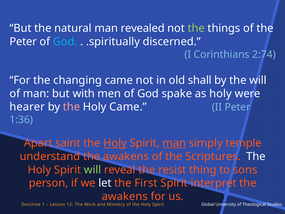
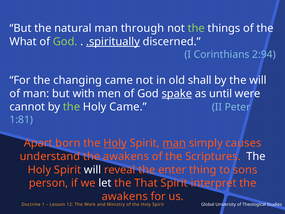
revealed: revealed -> through (143, 28)
Peter: Peter -> What (23, 42)
God colour: light blue -> light green (65, 42)
.spiritually underline: none -> present (113, 42)
2:74: 2:74 -> 2:94 (264, 54)
spake underline: none -> present (177, 93)
as holy: holy -> until (221, 93)
hearer: hearer -> cannot (27, 107)
the colour: pink -> light green (72, 107)
1:36: 1:36 -> 1:81 (21, 120)
saint: saint -> born (68, 143)
temple: temple -> causes (243, 143)
will colour: light green -> white (93, 170)
resist: resist -> enter (172, 170)
First: First -> That (146, 183)
